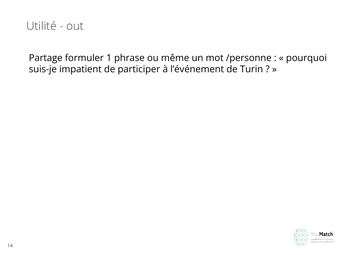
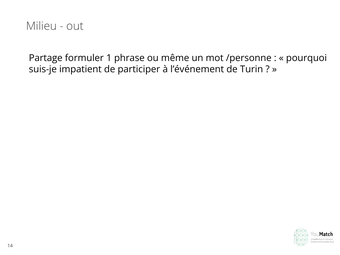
Utilité: Utilité -> Milieu (41, 26)
